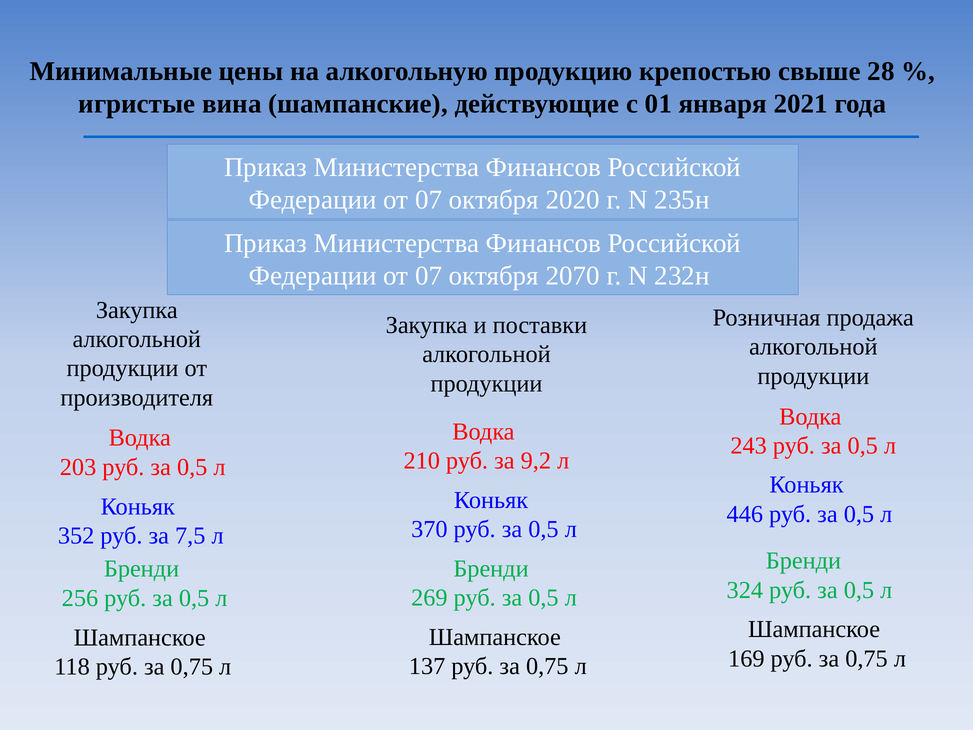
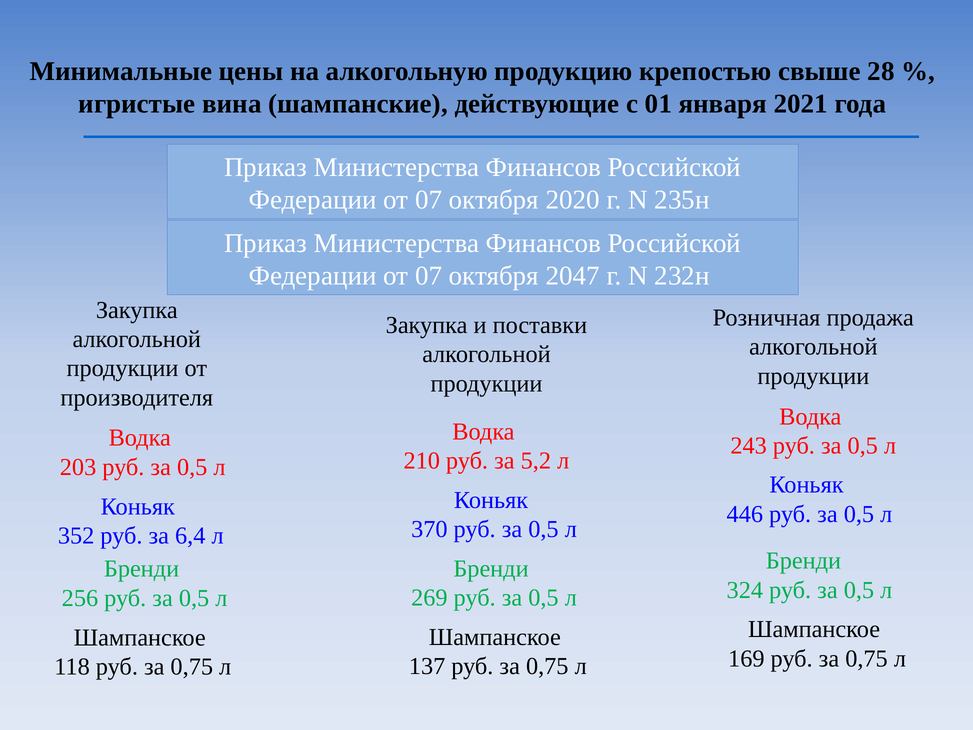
2070: 2070 -> 2047 (573, 276)
9,2: 9,2 -> 5,2 (536, 461)
7,5: 7,5 -> 6,4 (190, 536)
